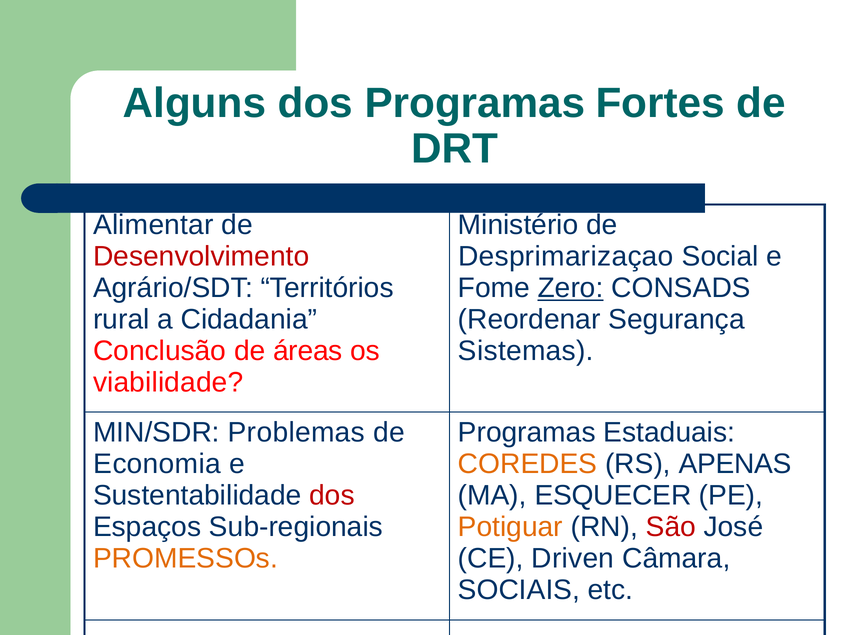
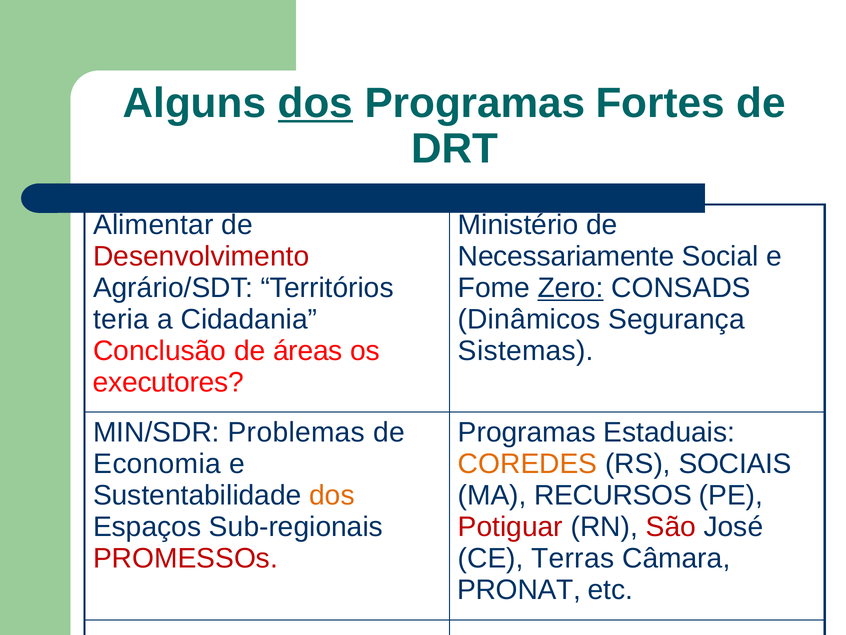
dos underline: none -> present (315, 103)
Desprimarizaçao: Desprimarizaçao -> Necessariamente (566, 256)
rural: rural -> teria (121, 319)
Reordenar: Reordenar -> Dinâmicos (529, 319)
viabilidade: viabilidade -> executores (168, 382)
APENAS: APENAS -> SOCIAIS (735, 464)
dos colour: red -> orange (332, 495)
ESQUECER: ESQUECER -> RECURSOS (613, 495)
Potiguar colour: orange -> red (510, 527)
PROMESSOs colour: orange -> red (185, 558)
Driven: Driven -> Terras (573, 558)
SOCIAIS: SOCIAIS -> PRONAT (519, 590)
